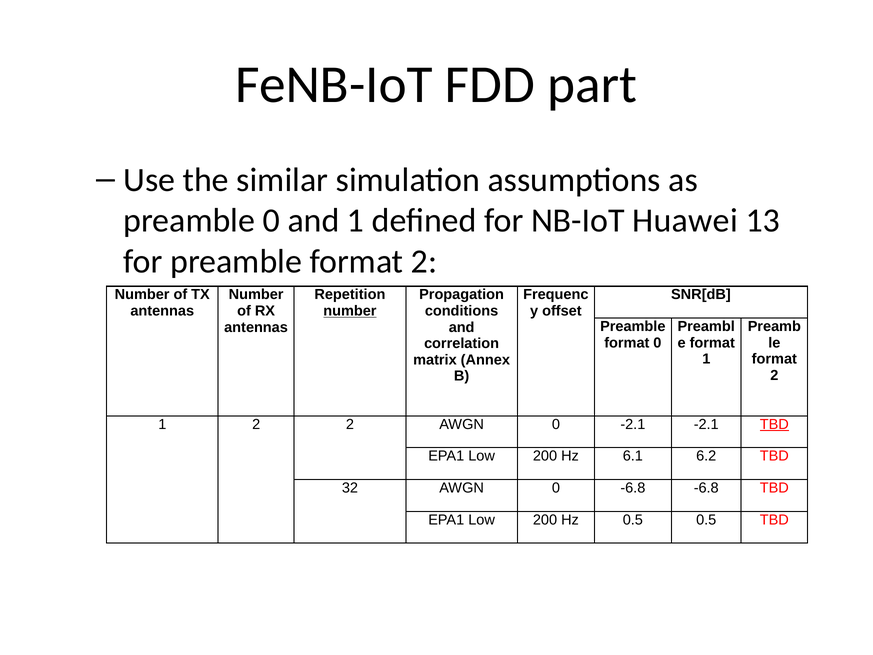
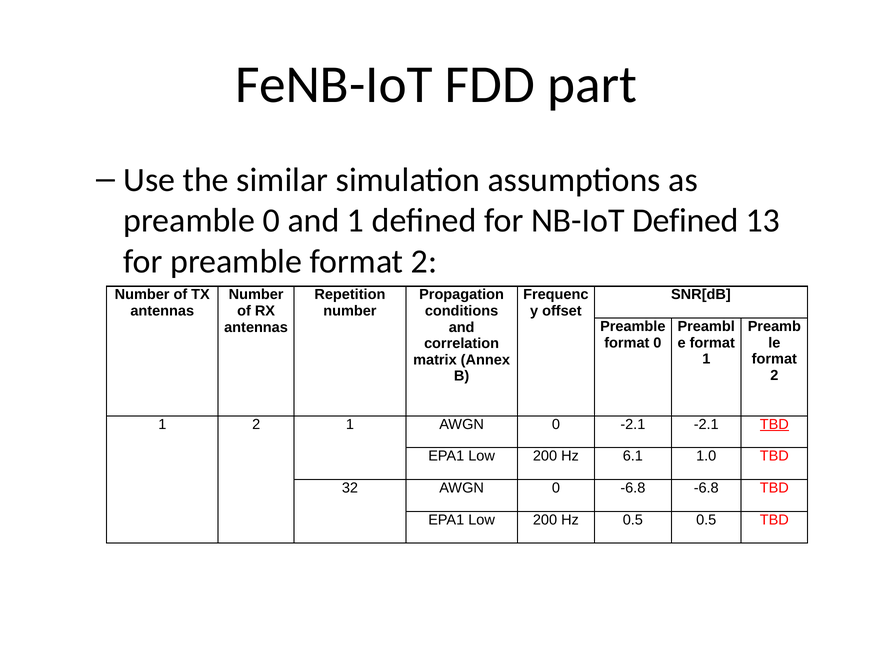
NB-IoT Huawei: Huawei -> Defined (685, 221)
number underline: present -> none (350, 311)
1 2 2: 2 -> 1 (350, 424)
6.2: 6.2 -> 1.0 (706, 456)
